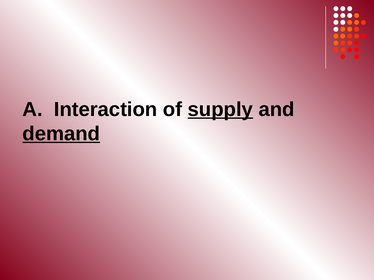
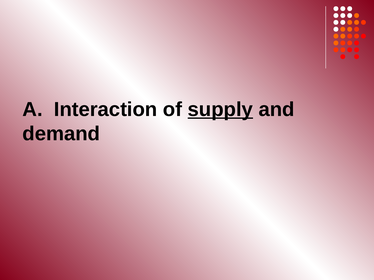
demand underline: present -> none (61, 134)
